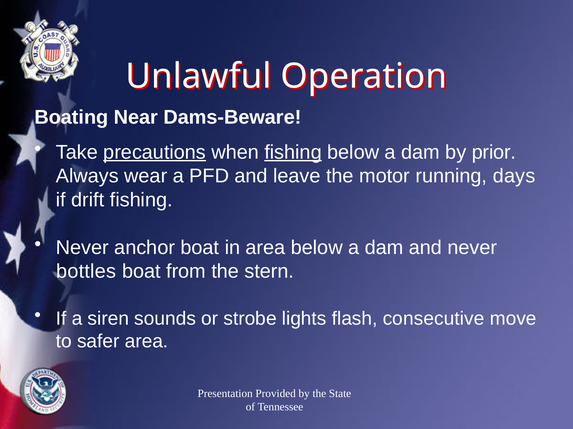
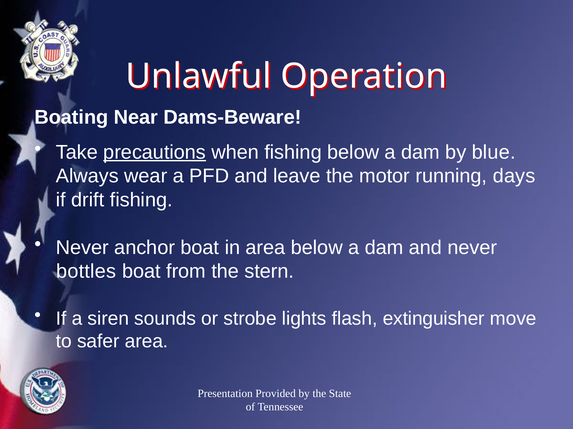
fishing underline: present -> none (293, 152)
prior: prior -> blue (494, 152)
consecutive: consecutive -> extinguisher (434, 319)
